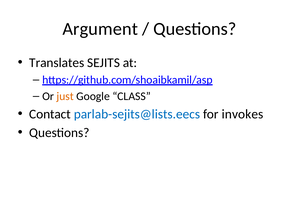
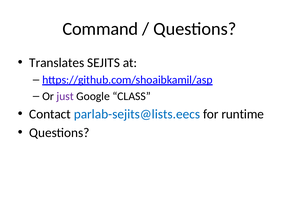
Argument: Argument -> Command (100, 29)
just colour: orange -> purple (65, 96)
invokes: invokes -> runtime (243, 114)
